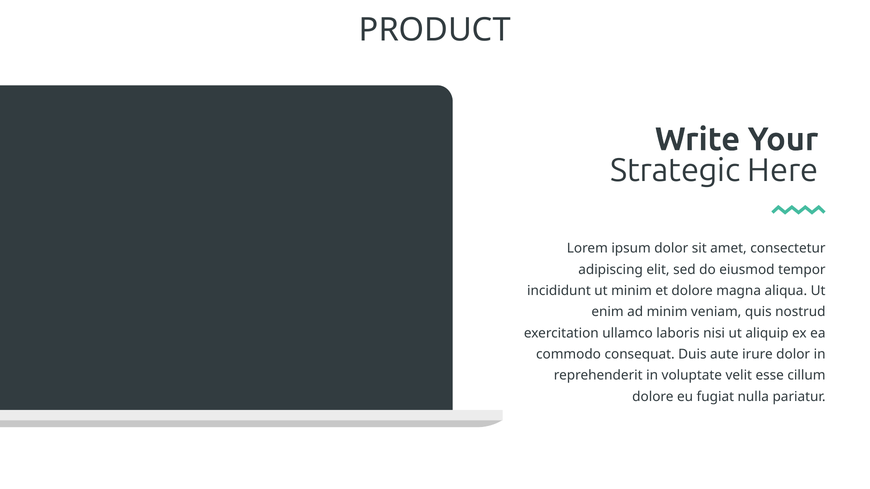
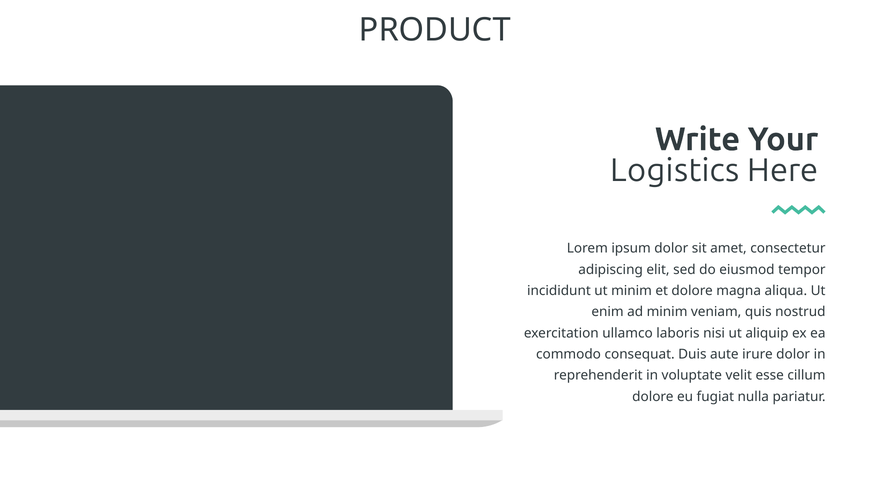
Strategic: Strategic -> Logistics (675, 171)
